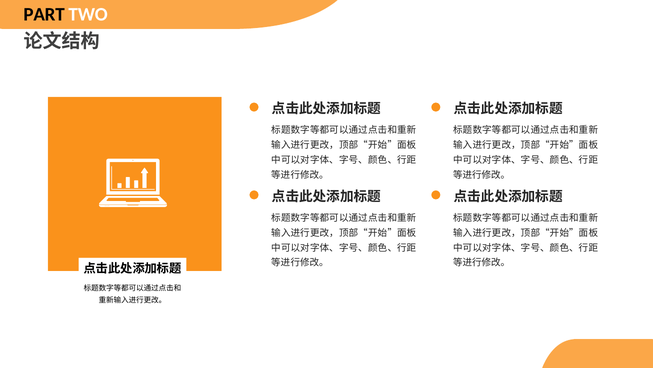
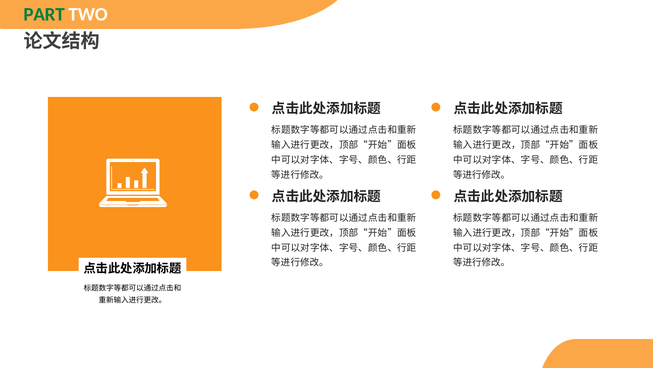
PART colour: black -> green (44, 15)
